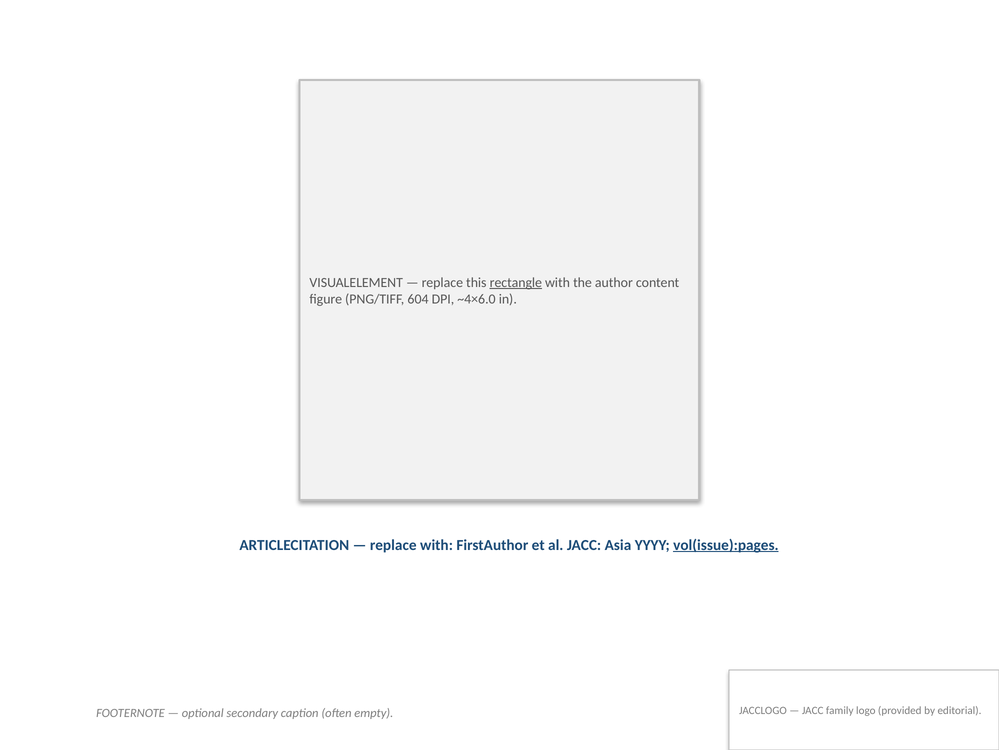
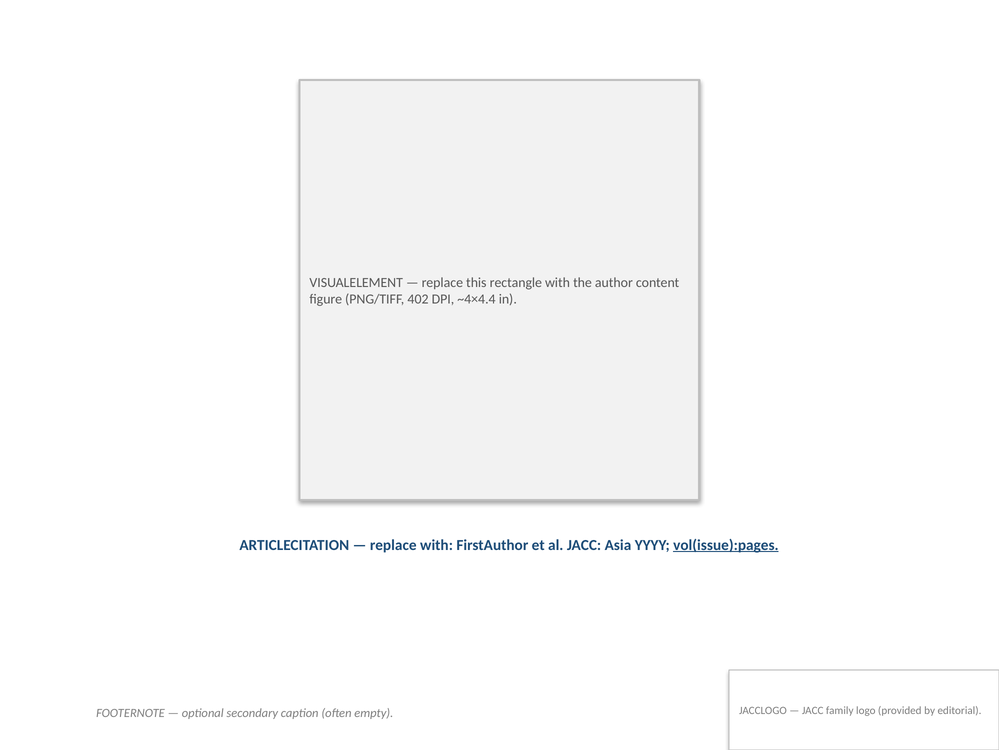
rectangle underline: present -> none (516, 282)
604: 604 -> 402 (418, 299)
~4×6.0: ~4×6.0 -> ~4×4.4 (476, 299)
